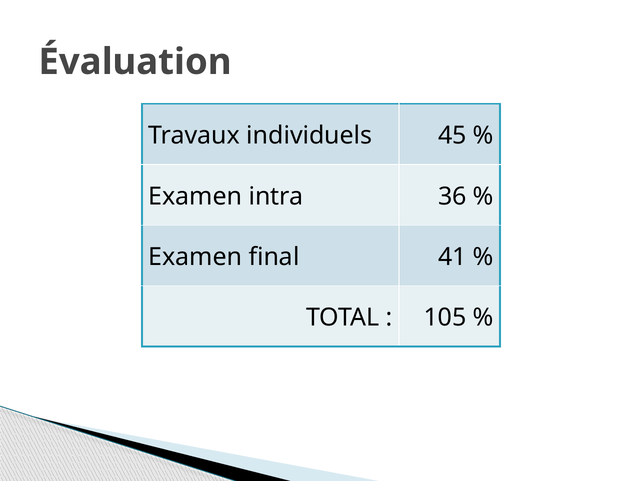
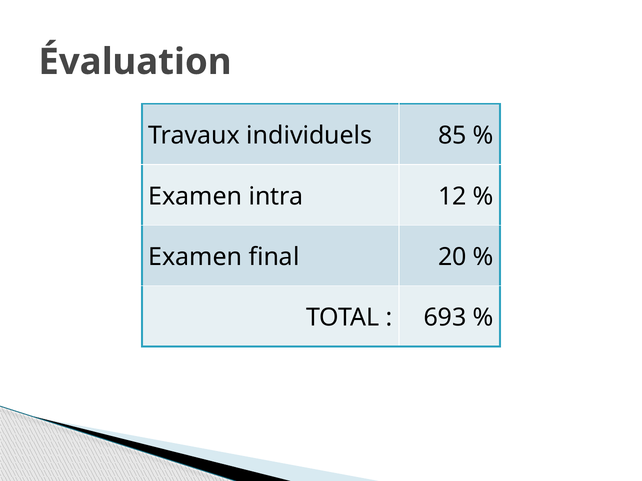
45: 45 -> 85 (452, 136)
36: 36 -> 12 (452, 196)
41: 41 -> 20 (452, 257)
105: 105 -> 693 (445, 318)
